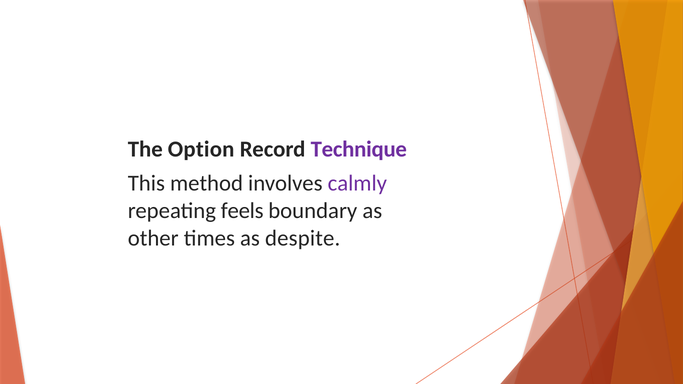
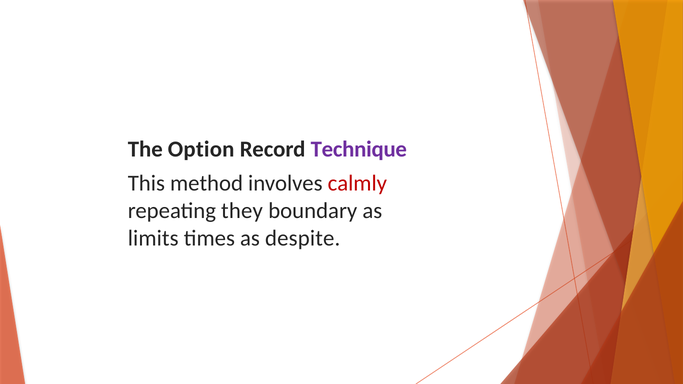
calmly colour: purple -> red (357, 184)
feels: feels -> they (242, 211)
other: other -> limits (153, 238)
